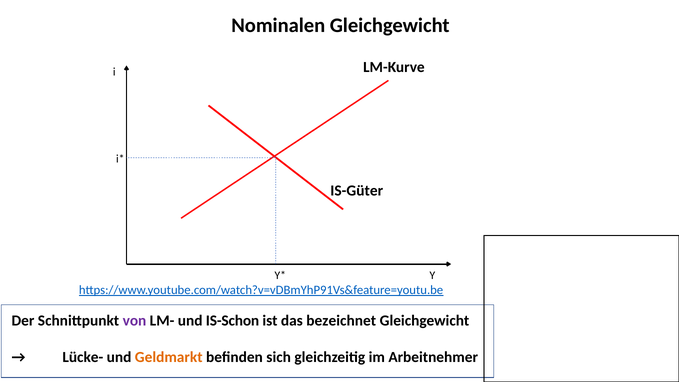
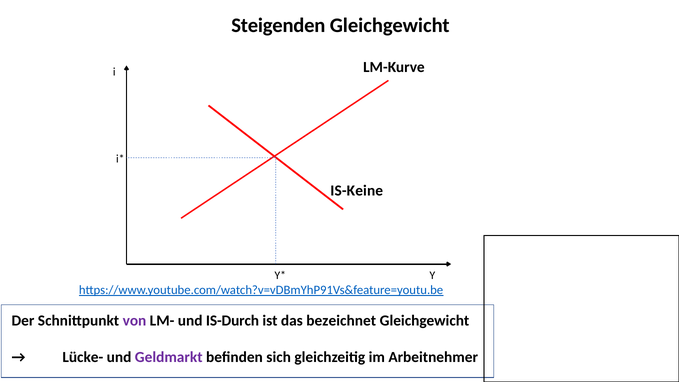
Nominalen: Nominalen -> Steigenden (278, 25)
IS-Güter: IS-Güter -> IS-Keine (357, 191)
IS-Schon: IS-Schon -> IS-Durch (233, 320)
Geldmarkt colour: orange -> purple (169, 357)
